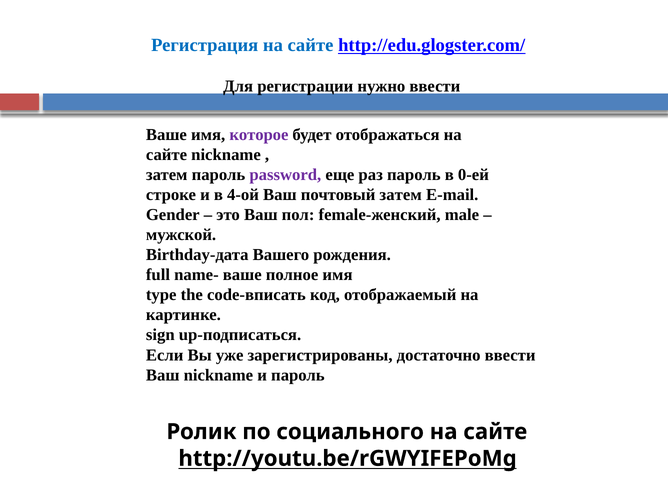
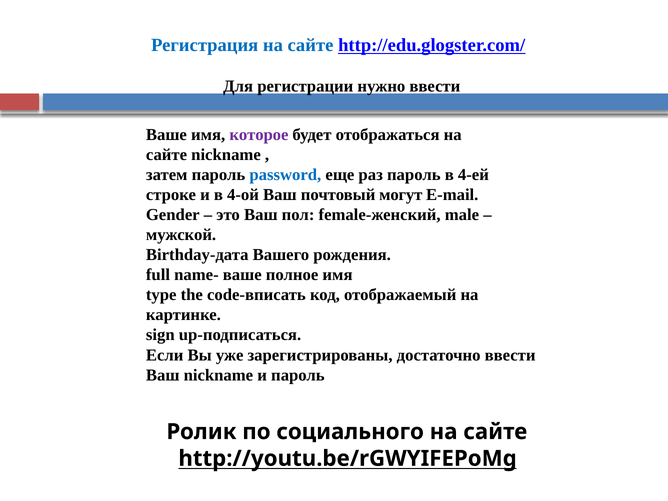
password colour: purple -> blue (285, 175)
0-ей: 0-ей -> 4-ей (473, 175)
почтовый затем: затем -> могут (401, 195)
